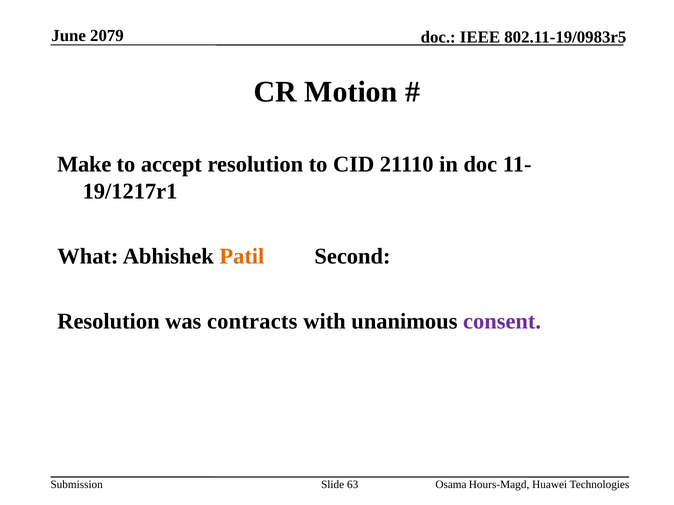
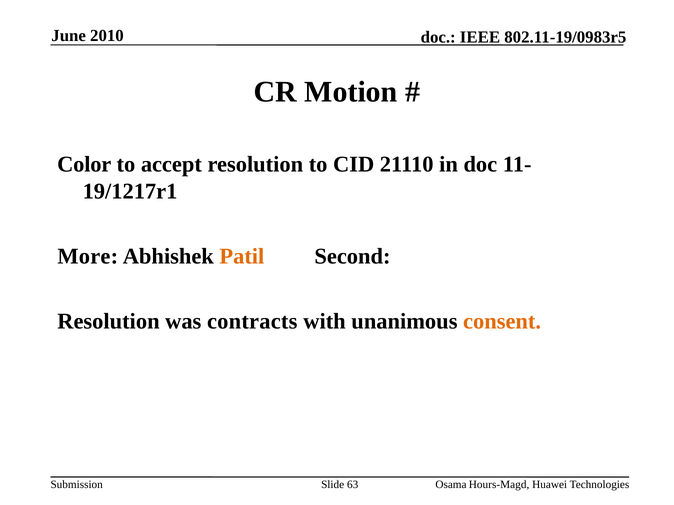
2079: 2079 -> 2010 (107, 36)
Make: Make -> Color (84, 164)
What: What -> More (88, 257)
consent colour: purple -> orange (502, 322)
